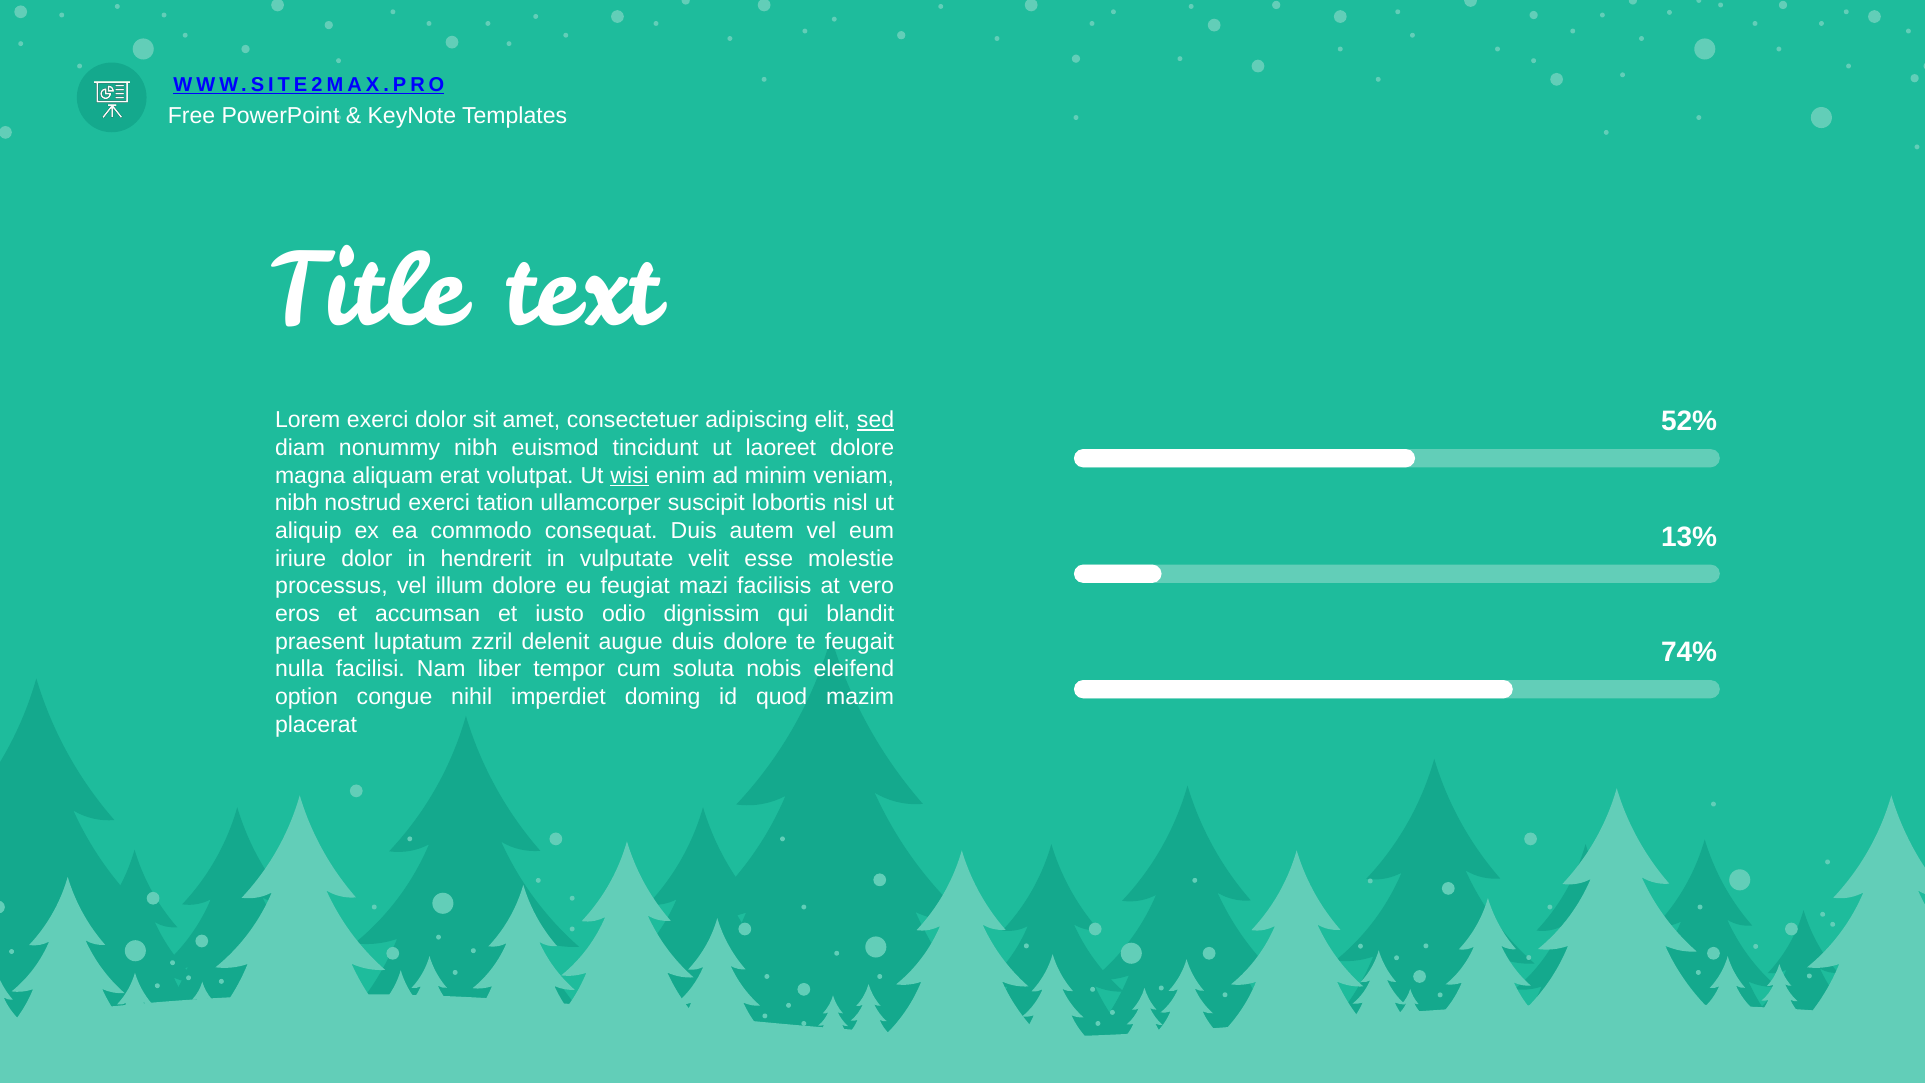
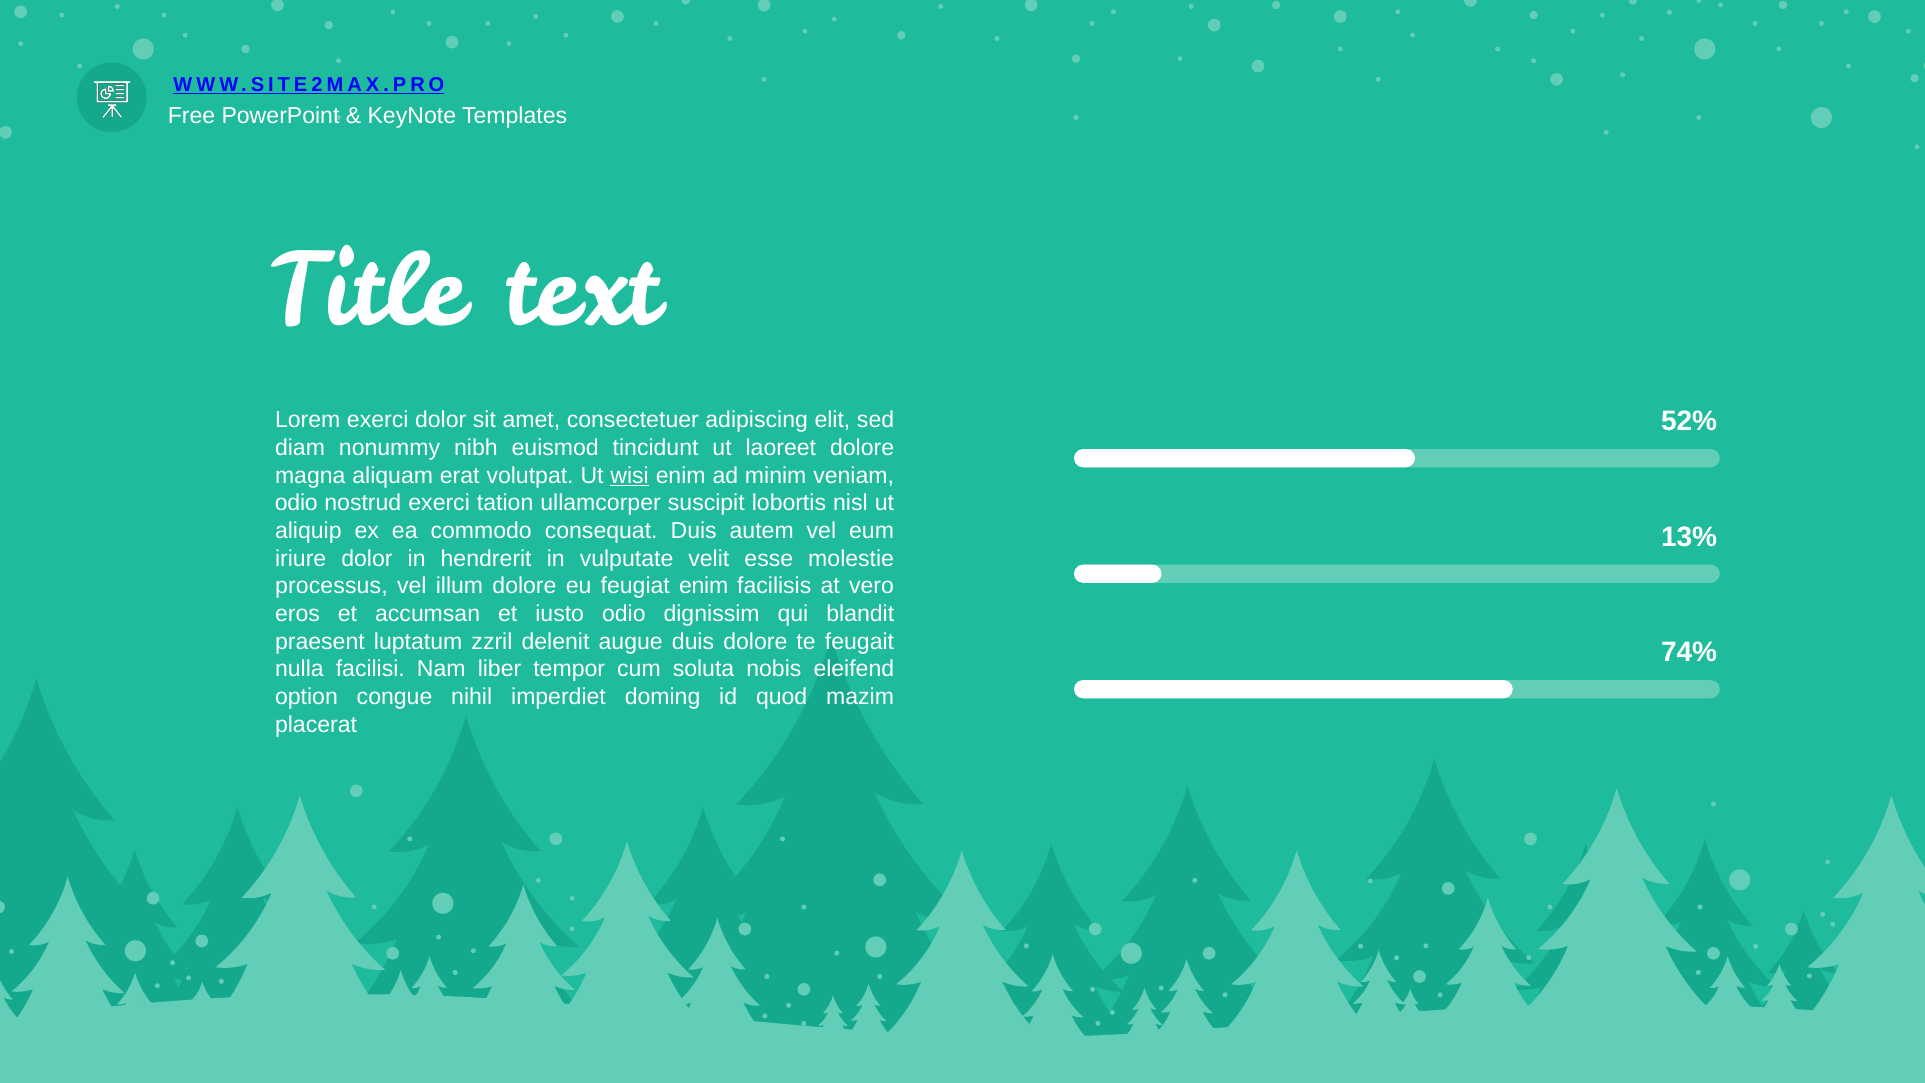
sed underline: present -> none (876, 420)
nibh: nibh -> odio (296, 503)
feugiat mazi: mazi -> enim (704, 586)
